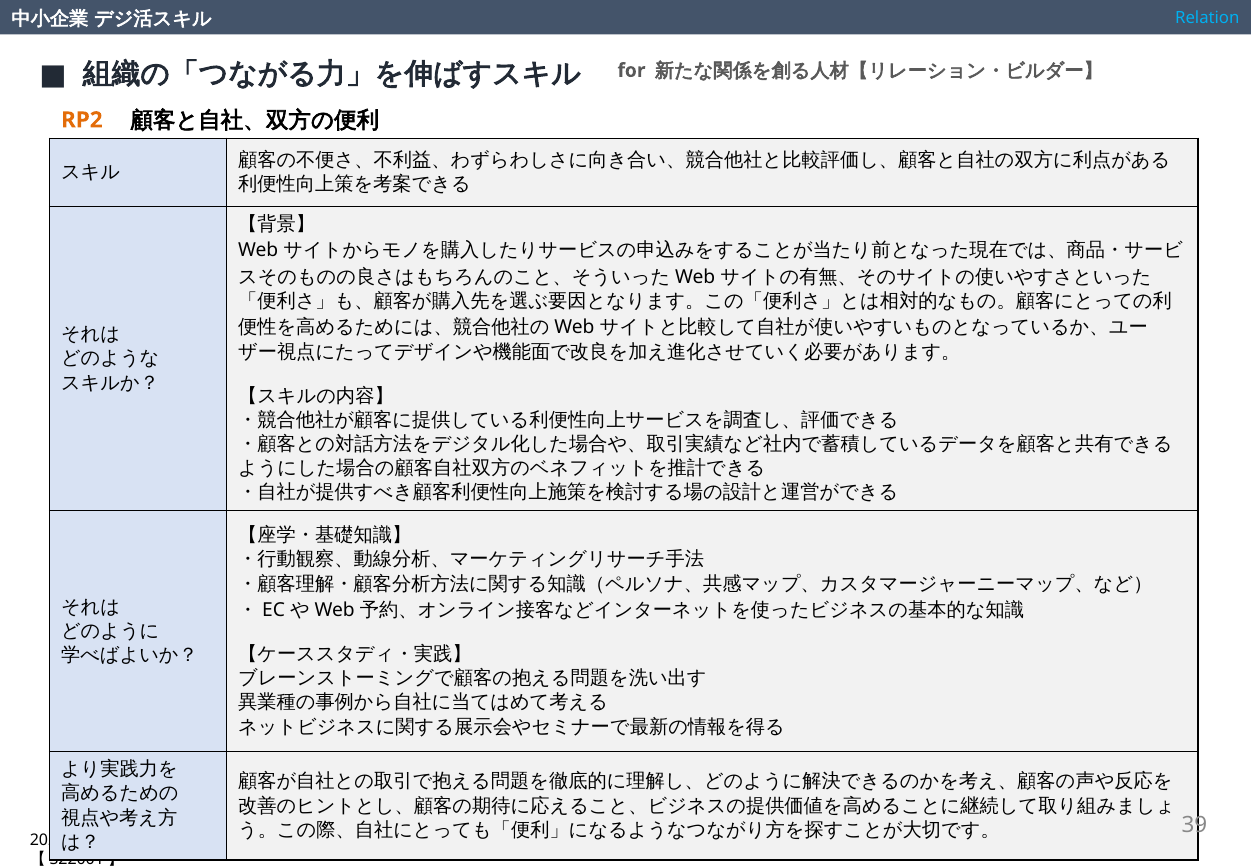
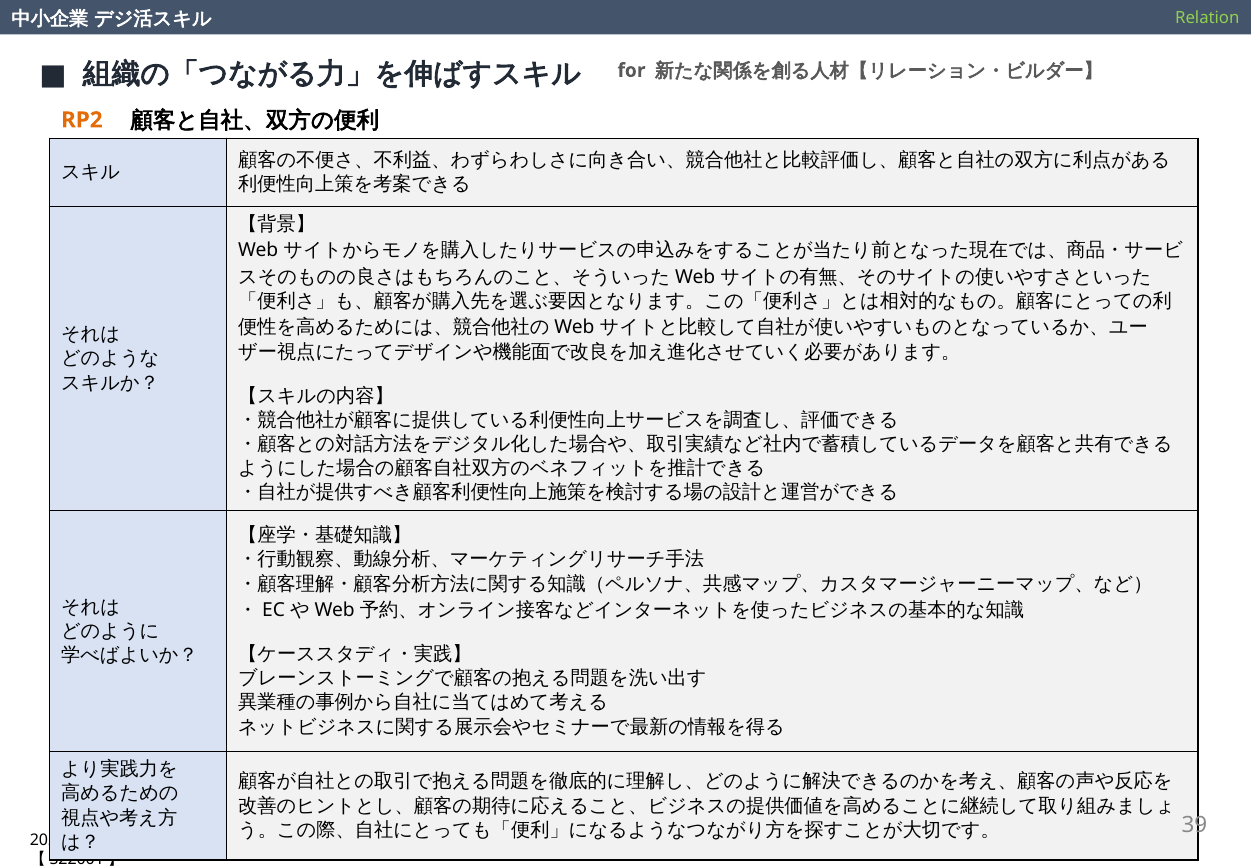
Relation colour: light blue -> light green (1207, 17)
